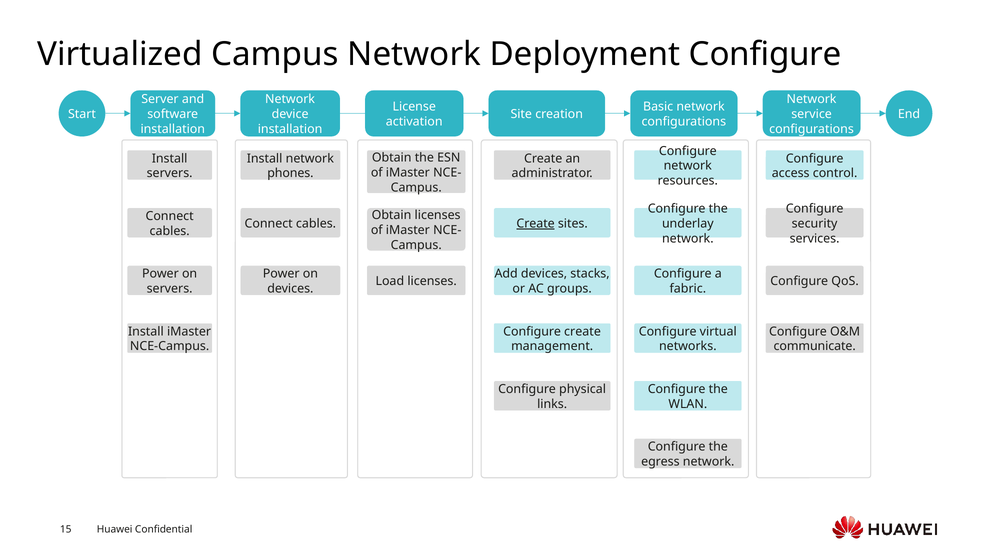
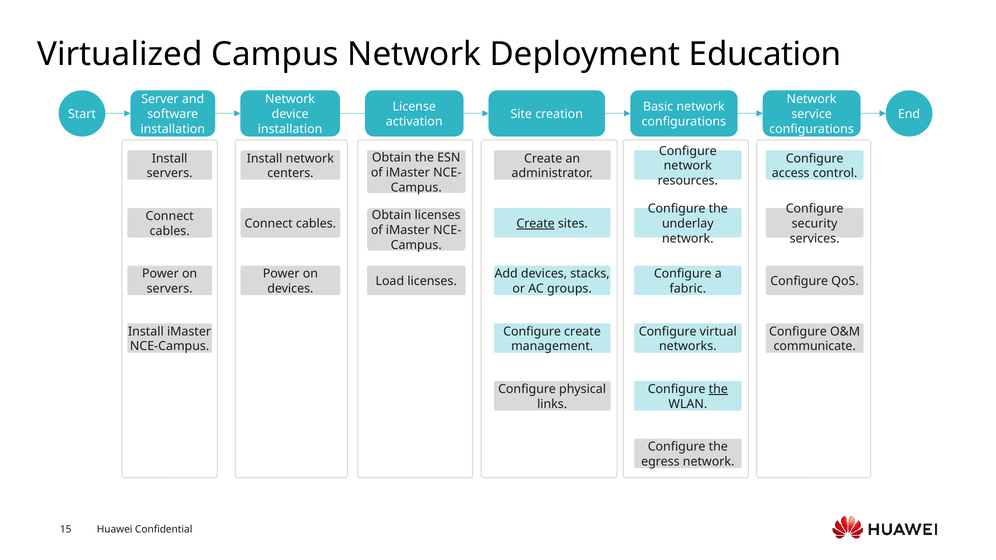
Deployment Configure: Configure -> Education (765, 54)
phones: phones -> centers (290, 173)
the underline: none -> present (718, 389)
